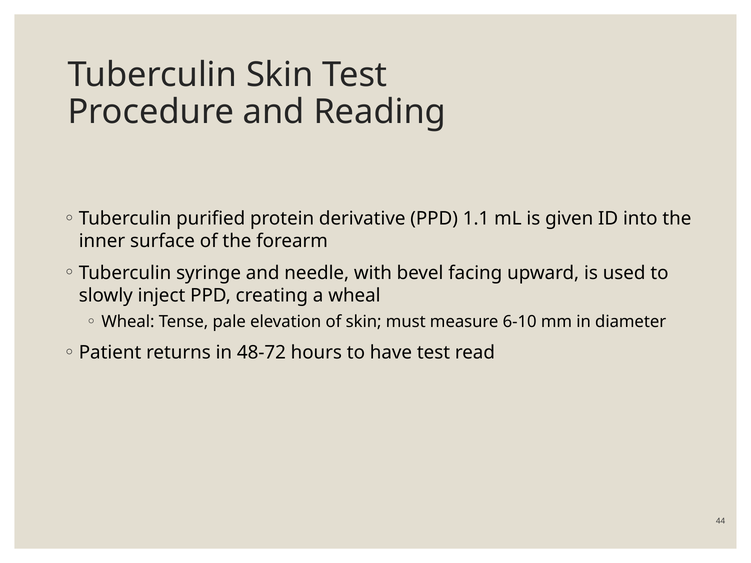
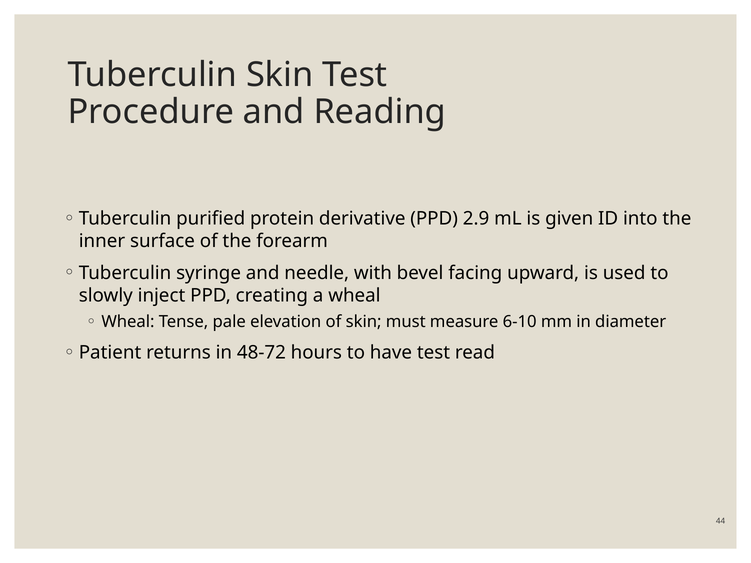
1.1: 1.1 -> 2.9 (476, 219)
